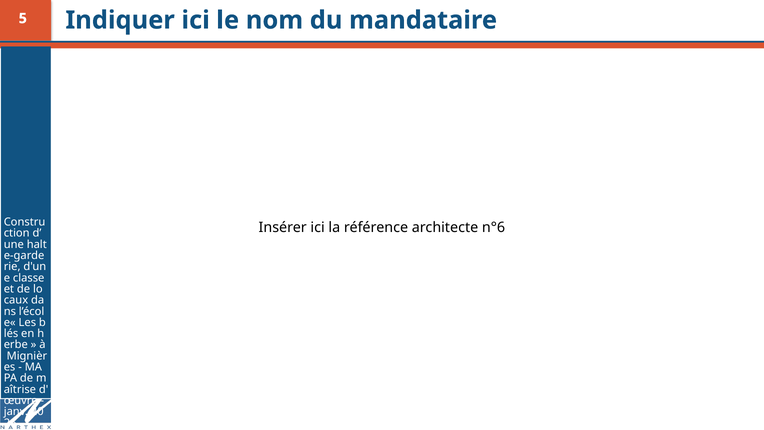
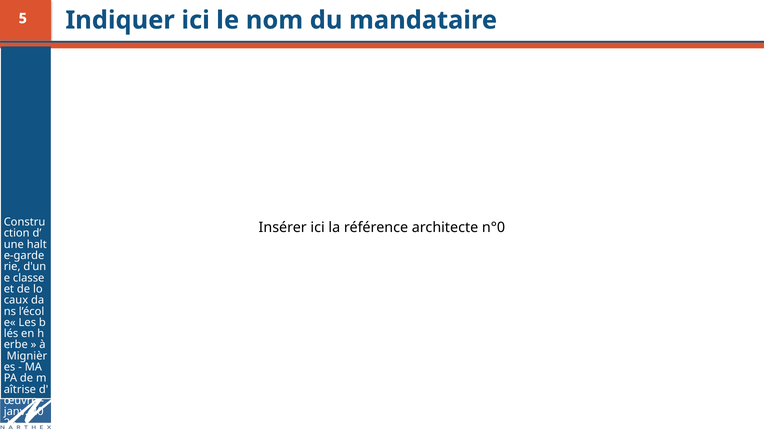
n°6: n°6 -> n°0 (494, 227)
